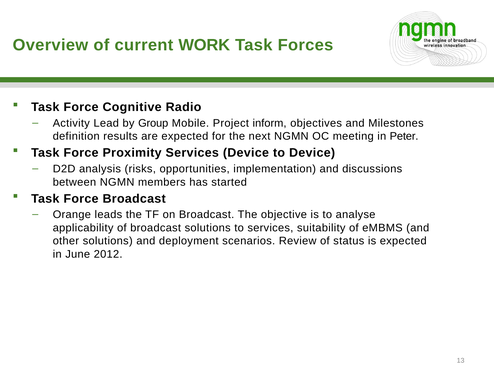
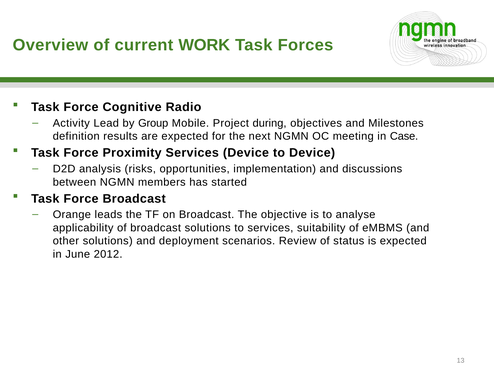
inform: inform -> during (270, 123)
Peter: Peter -> Case (404, 136)
